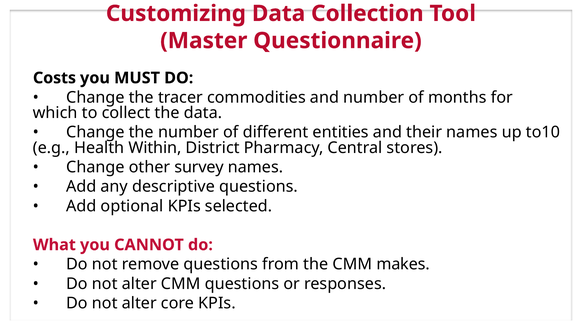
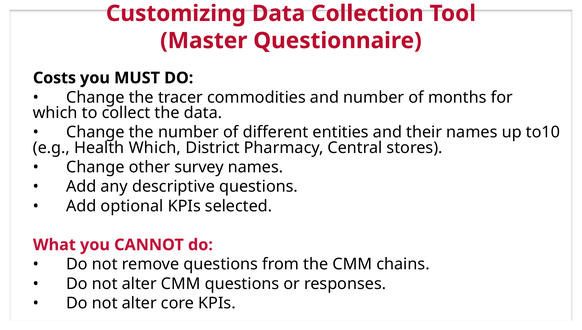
Health Within: Within -> Which (155, 148)
makes: makes -> chains (403, 264)
